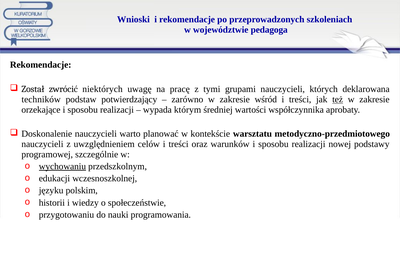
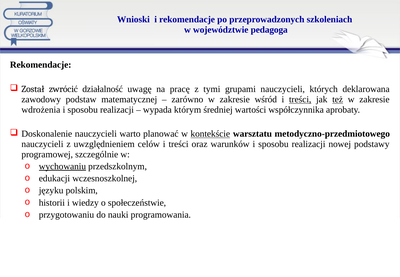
niektórych: niektórych -> działalność (103, 89)
techników: techników -> zawodowy (41, 100)
potwierdzający: potwierdzający -> matematycznej (129, 100)
treści underline: none -> present (300, 100)
orzekające: orzekające -> wdrożenia (41, 110)
kontekście underline: none -> present (210, 134)
